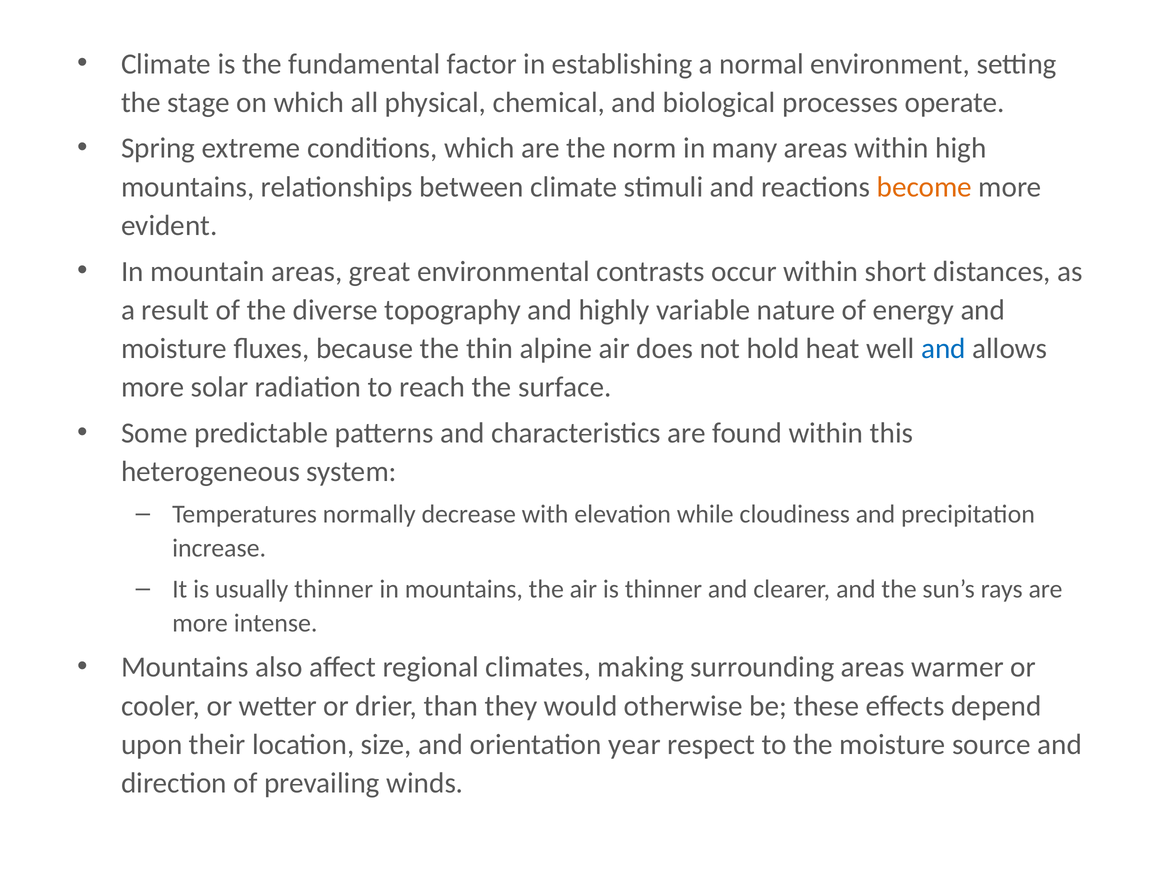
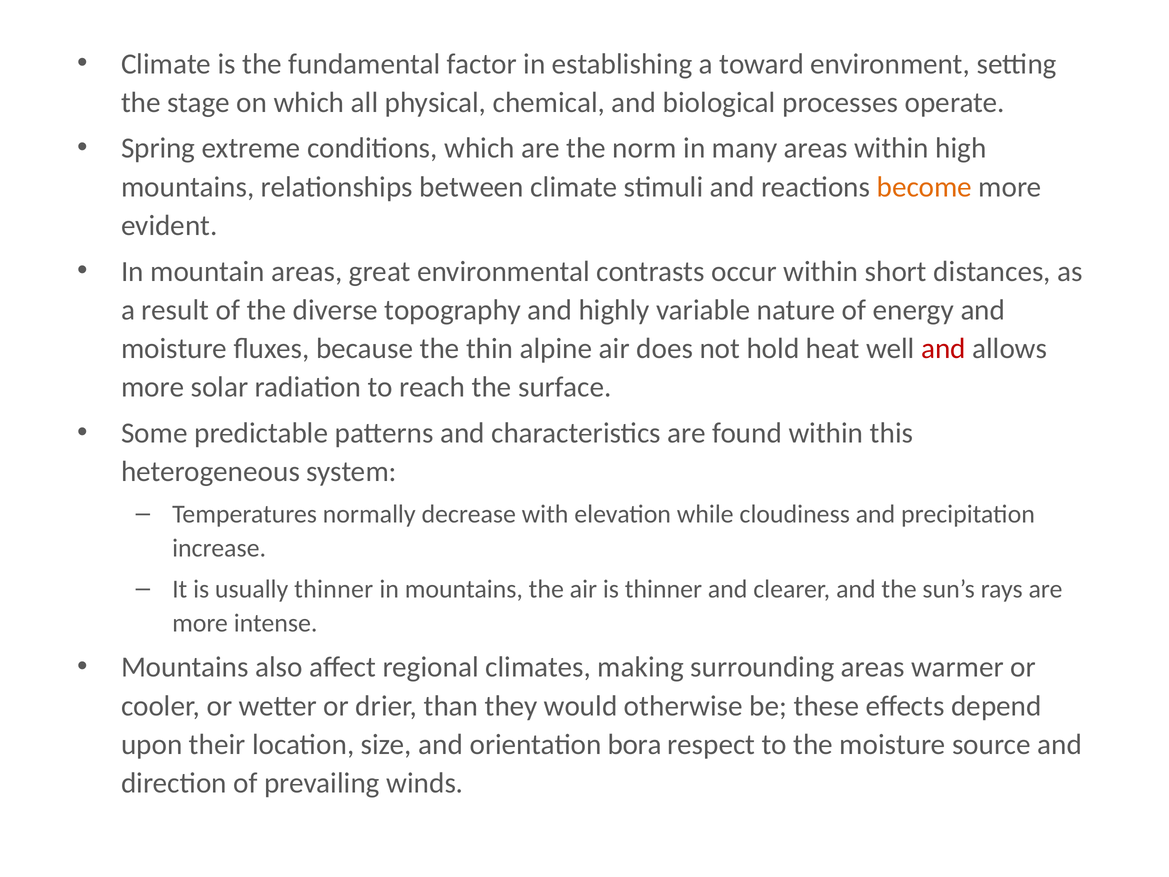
normal: normal -> toward (762, 64)
and colour: blue -> red (943, 348)
year: year -> bora (635, 744)
